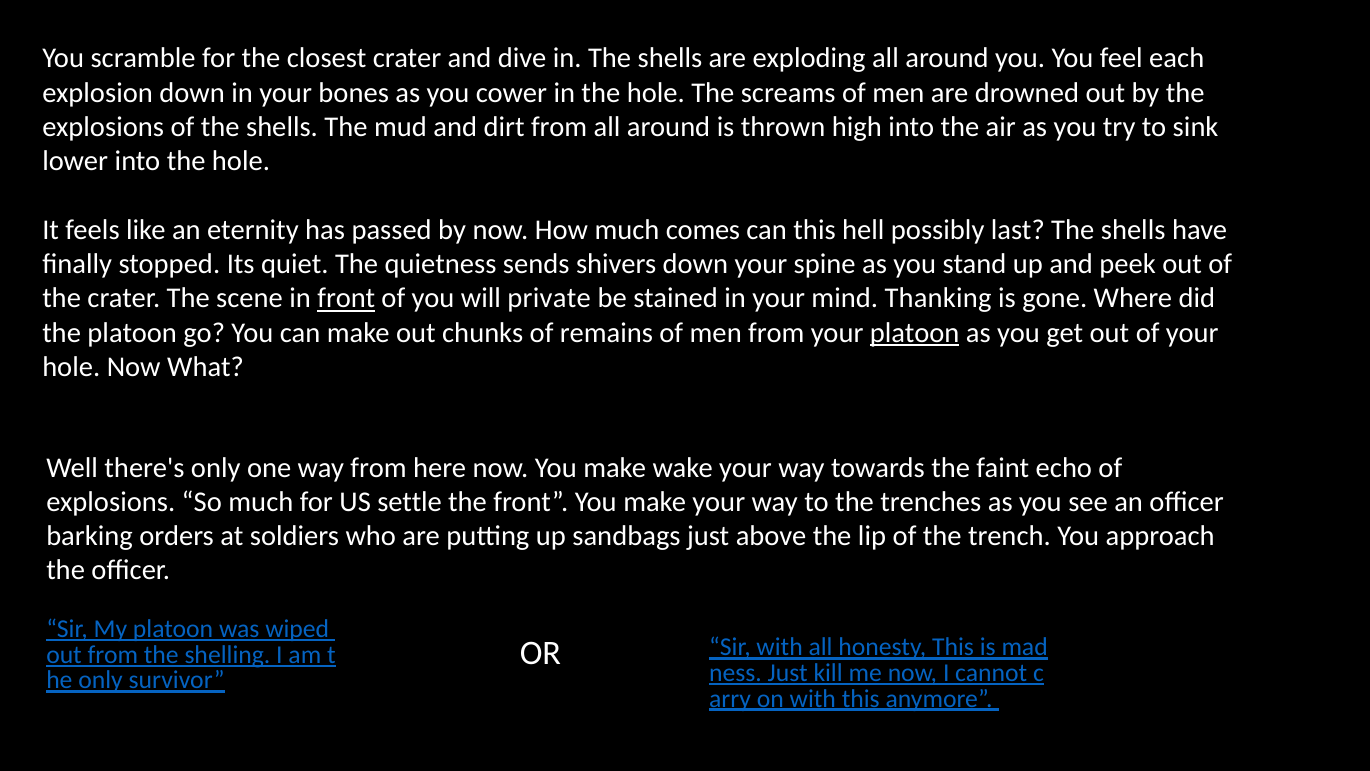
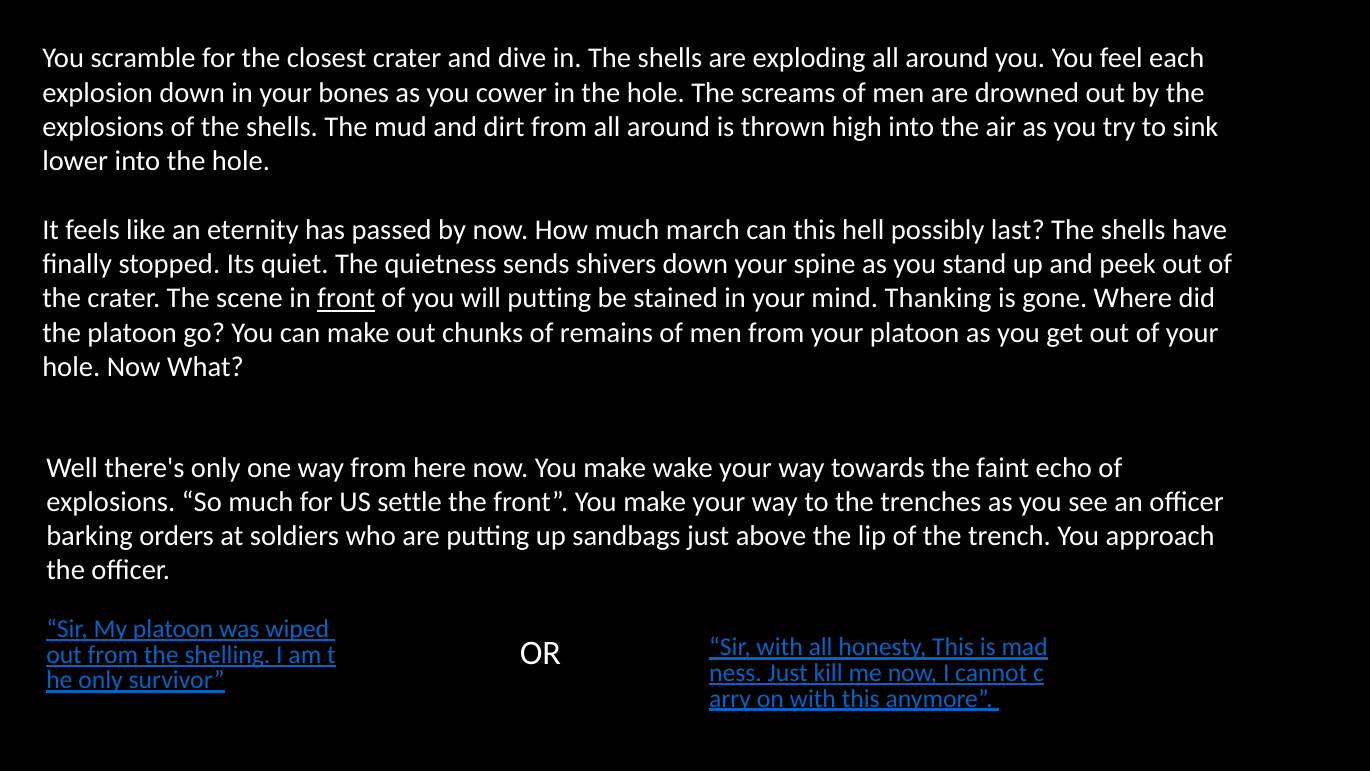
comes: comes -> march (703, 230)
will private: private -> putting (549, 298)
platoon underline: present -> none (915, 332)
